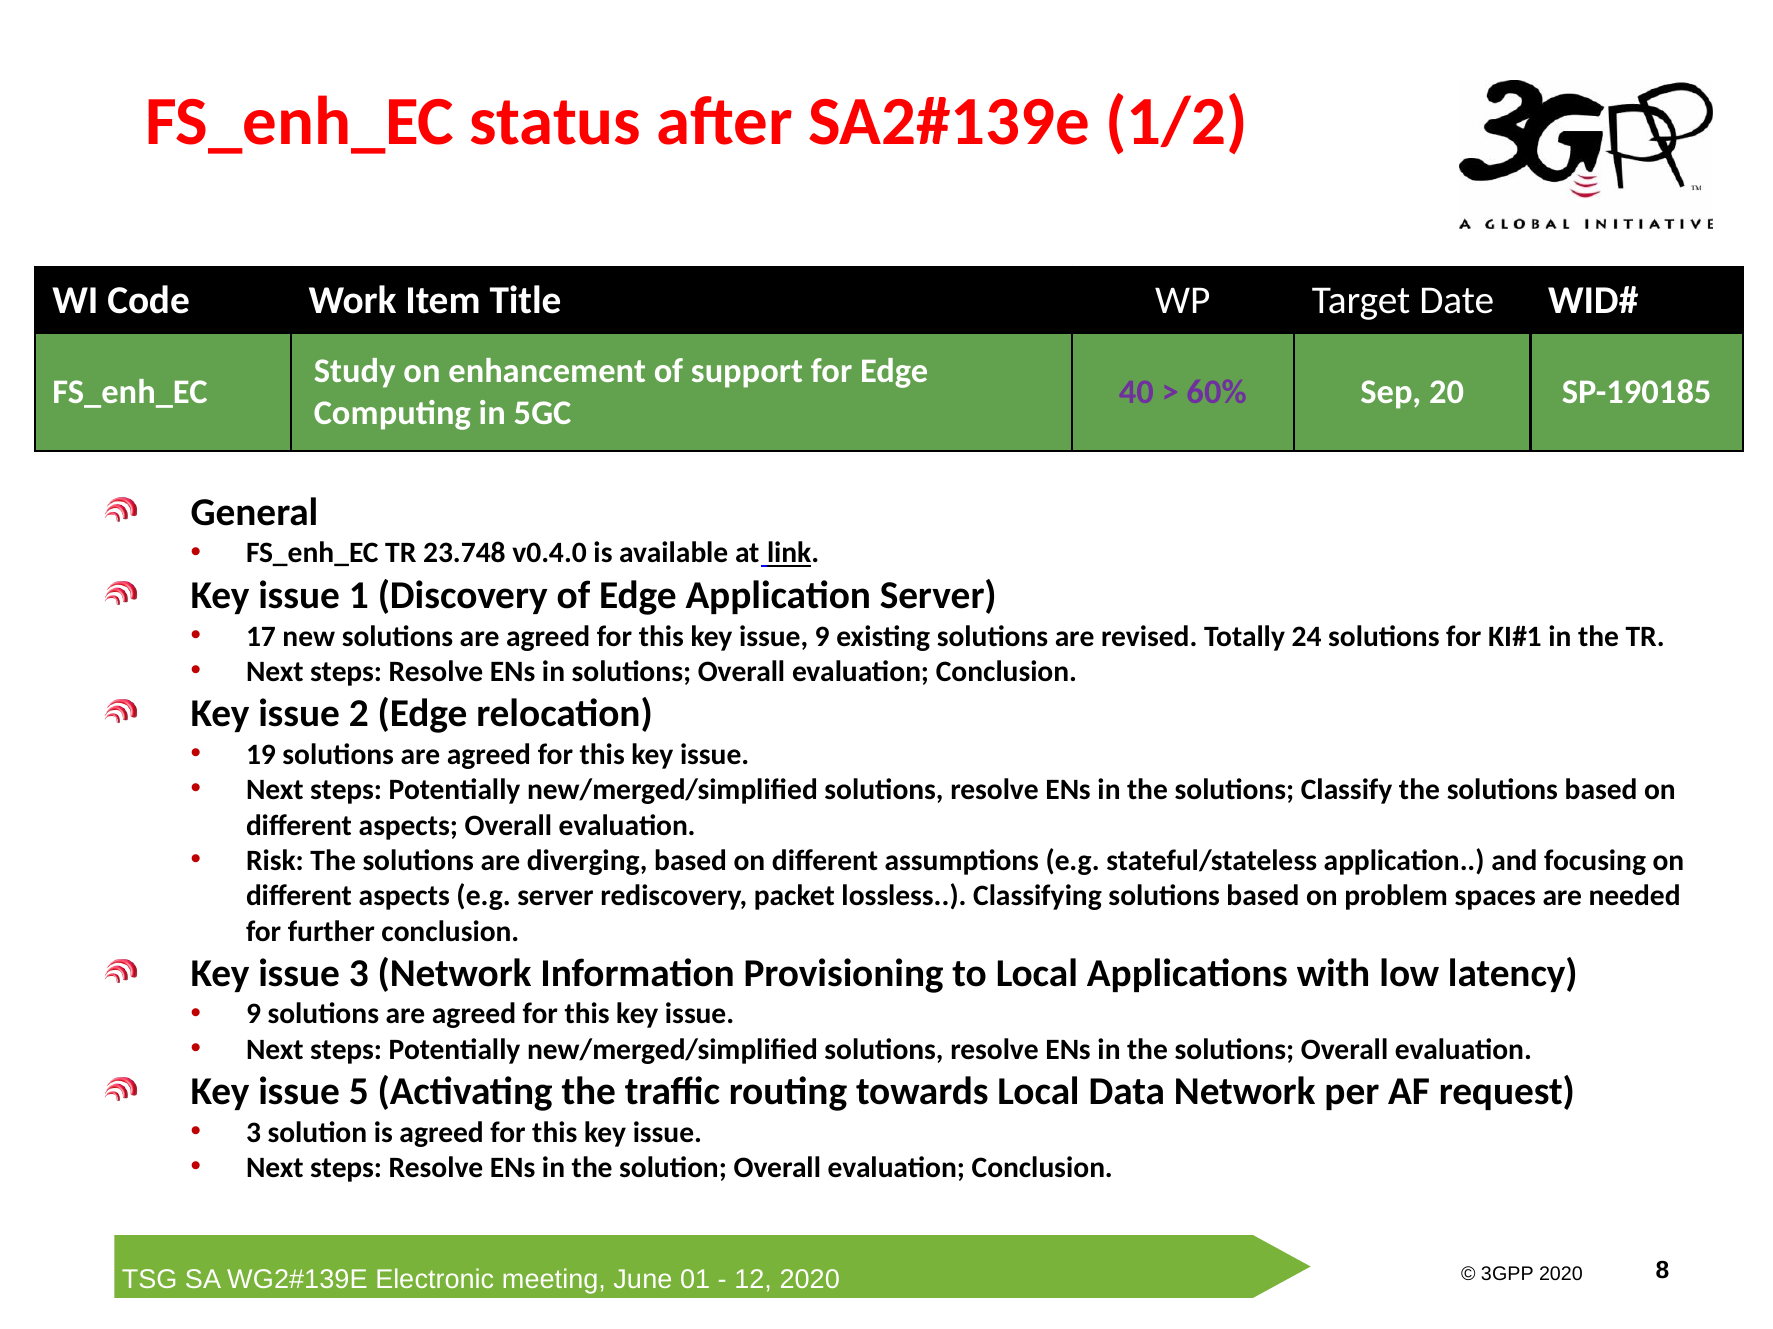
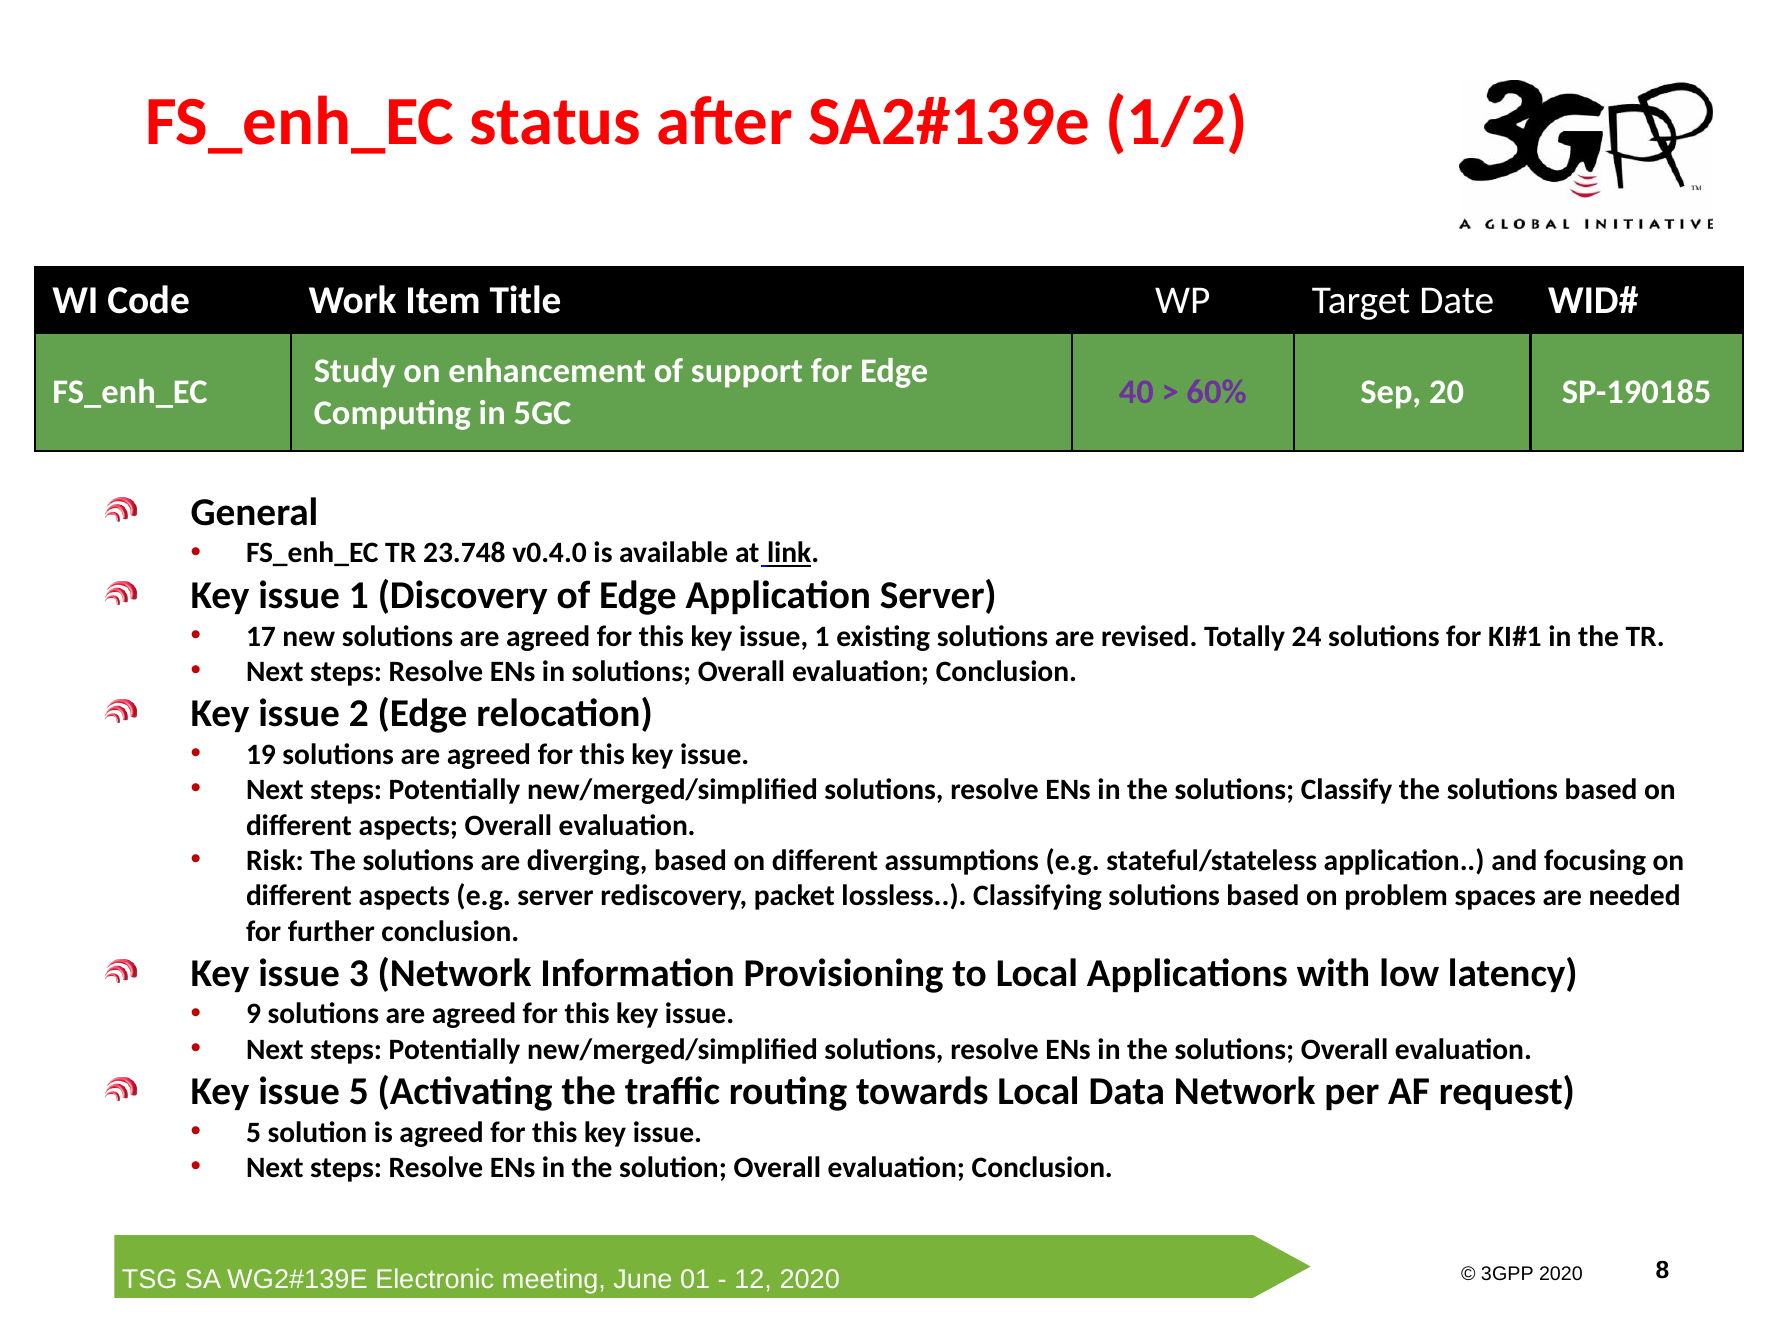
this key issue 9: 9 -> 1 (822, 637)
3: 3 -> 5 (254, 1133)
